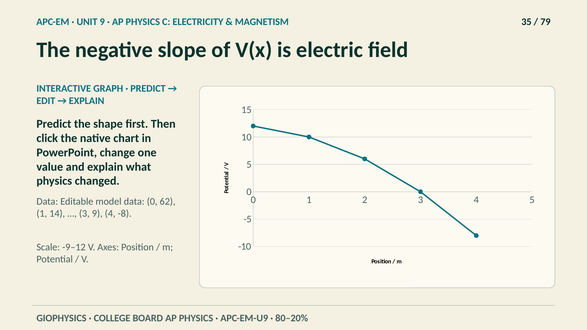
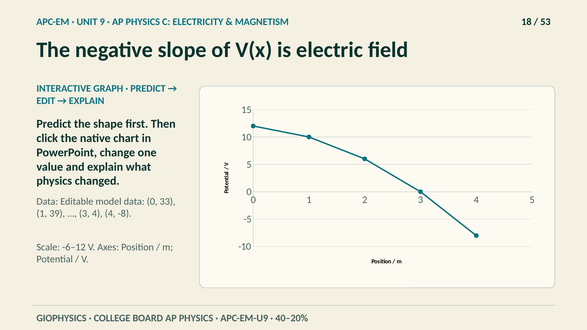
35: 35 -> 18 (526, 22)
79: 79 -> 53 (545, 22)
62: 62 -> 33 (168, 202)
14: 14 -> 39 (57, 214)
9: 9 -> 4 (97, 214)
-9–12: -9–12 -> -6–12 (74, 247)
80–20%: 80–20% -> 40–20% (292, 318)
